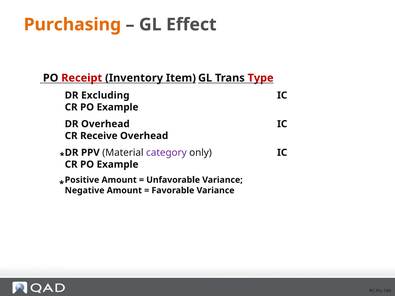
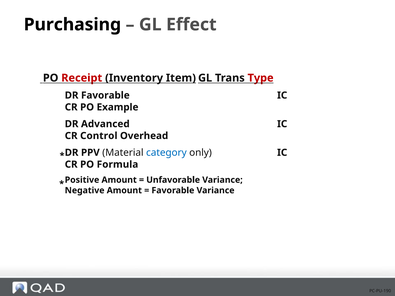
Purchasing colour: orange -> black (72, 25)
DR Excluding: Excluding -> Favorable (105, 95)
DR Overhead: Overhead -> Advanced (105, 124)
Receive: Receive -> Control (99, 136)
category colour: purple -> blue (166, 153)
Example: Example -> Formula (117, 165)
